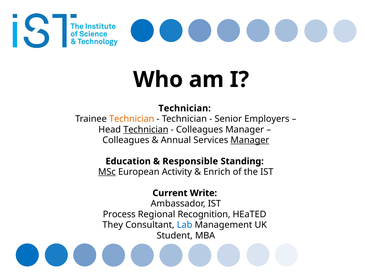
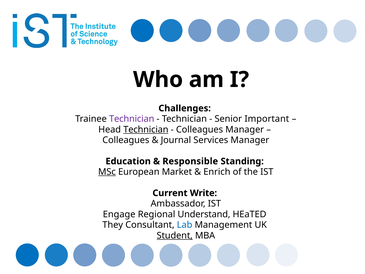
Technician: Technician -> Challenges (185, 108)
Technician colour: orange -> purple (132, 119)
Employers: Employers -> Important (267, 119)
Annual: Annual -> Journal (176, 140)
Manager underline: present -> none (250, 140)
Activity: Activity -> Market (177, 172)
Process: Process -> Engage (119, 214)
Recognition: Recognition -> Understand (204, 214)
Student underline: none -> present (175, 235)
